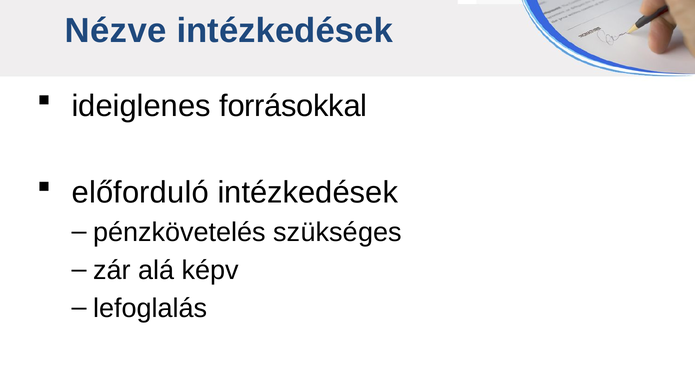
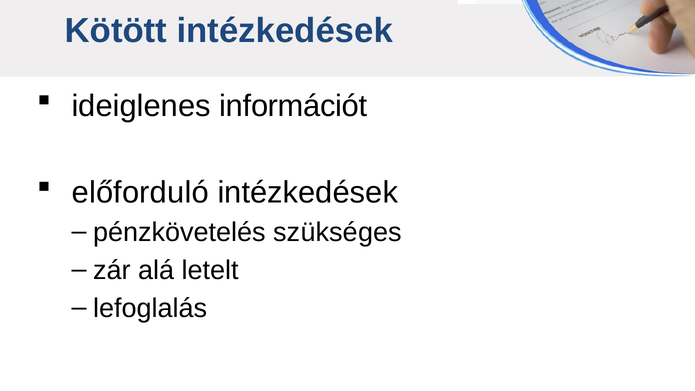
Nézve: Nézve -> Kötött (116, 31)
forrásokkal: forrásokkal -> információt (293, 106)
képv: képv -> letelt (210, 270)
